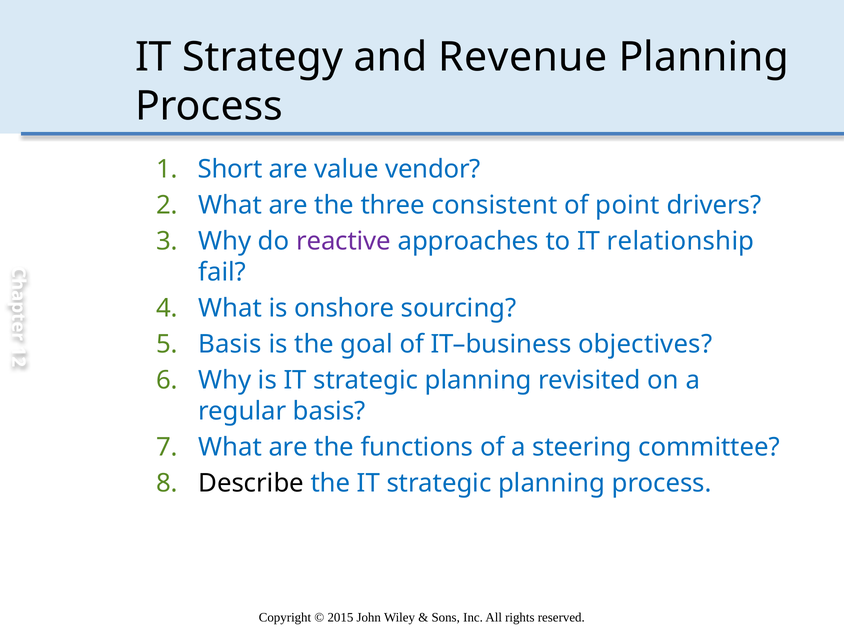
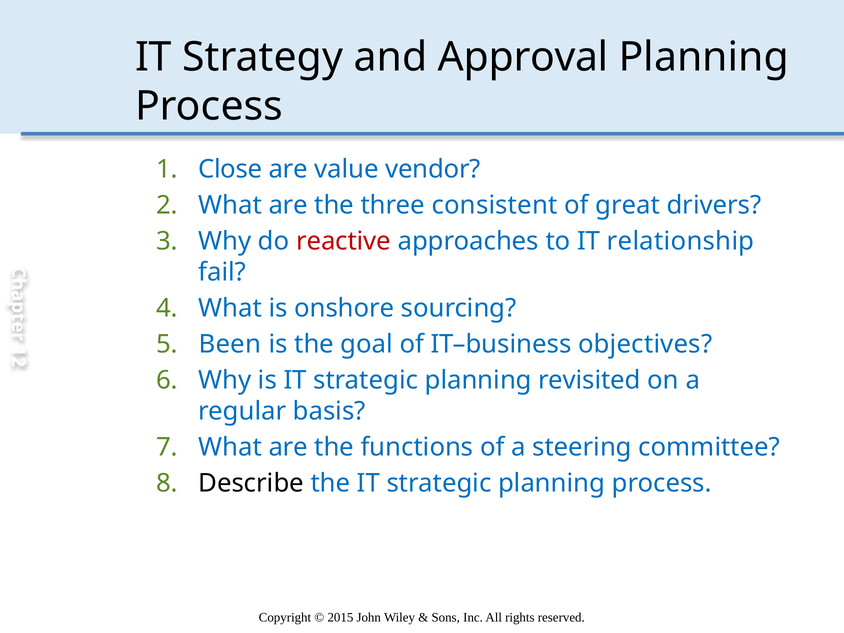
Revenue: Revenue -> Approval (523, 57)
Short: Short -> Close (230, 169)
point: point -> great (628, 205)
reactive colour: purple -> red (344, 241)
Basis: Basis -> Been (230, 344)
